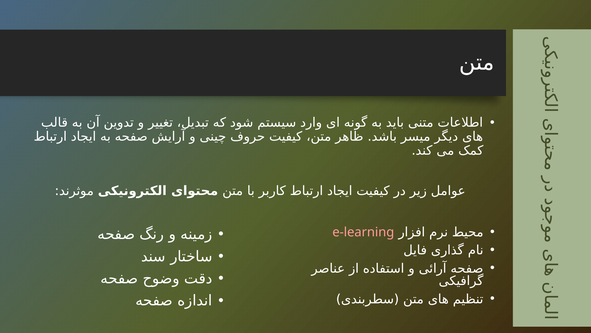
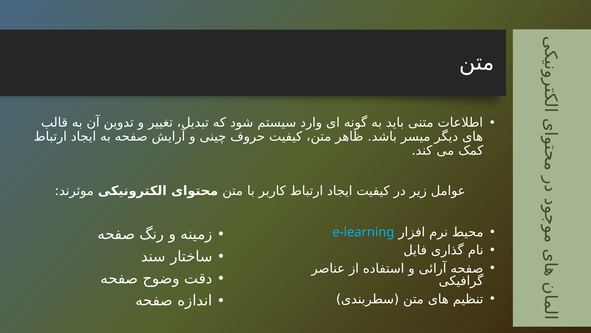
e-learning colour: pink -> light blue (363, 232)
